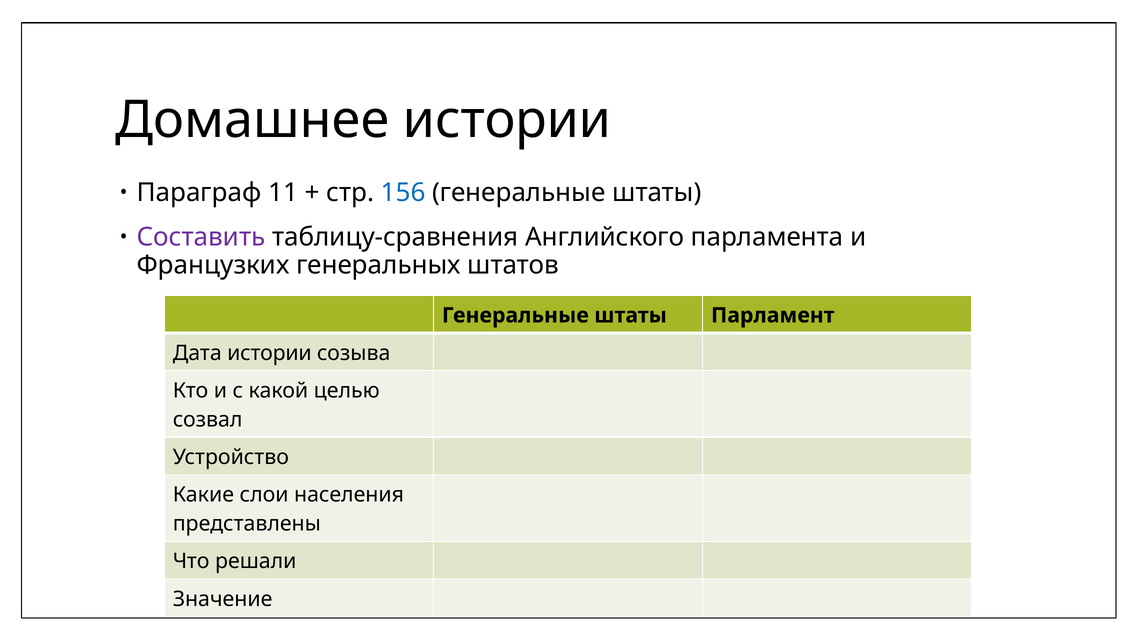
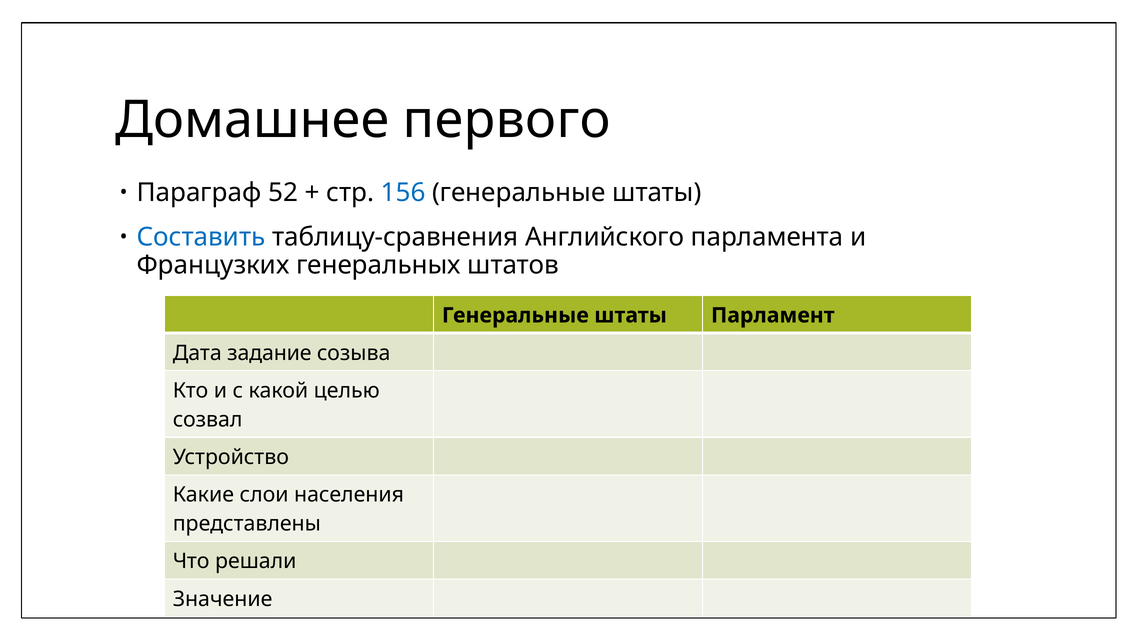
Домашнее истории: истории -> первого (507, 120)
11: 11 -> 52 (283, 193)
Составить colour: purple -> blue (201, 237)
Дата истории: истории -> задание (269, 353)
